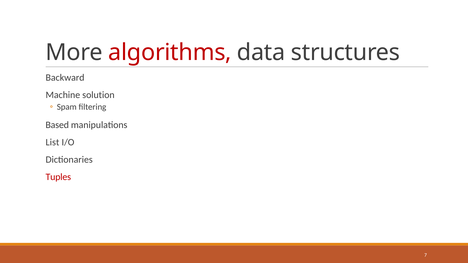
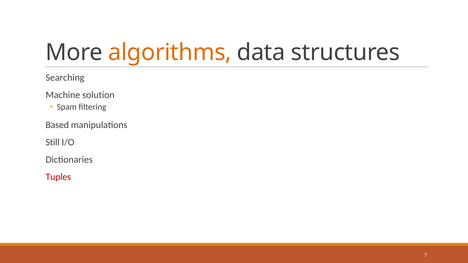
algorithms colour: red -> orange (170, 52)
Backward: Backward -> Searching (65, 78)
List: List -> Still (53, 142)
